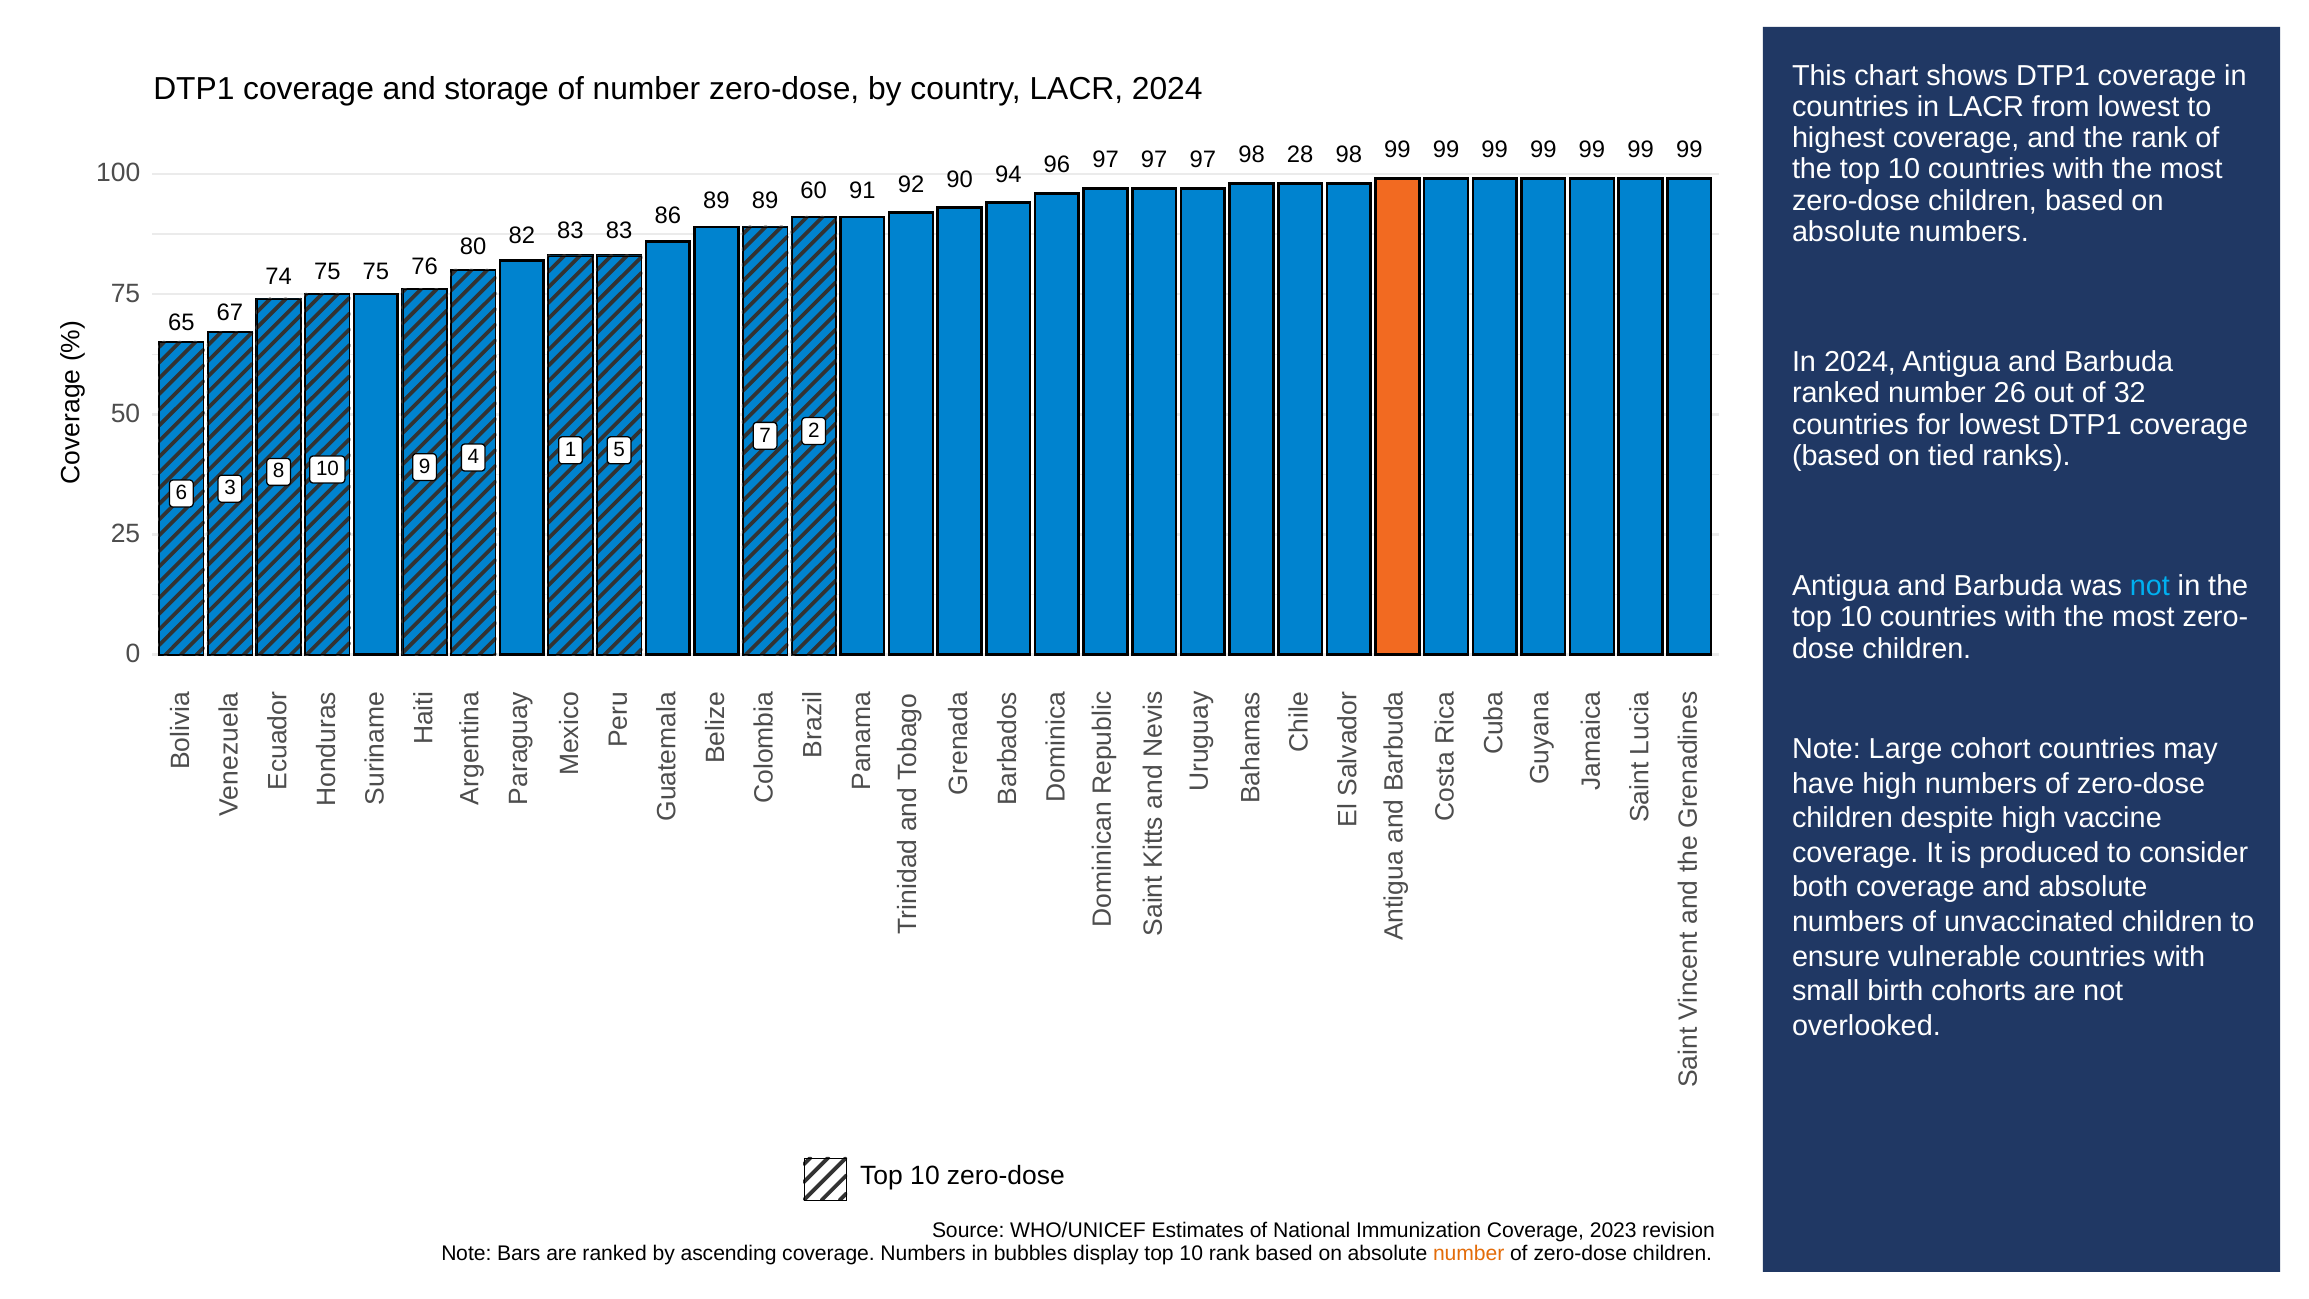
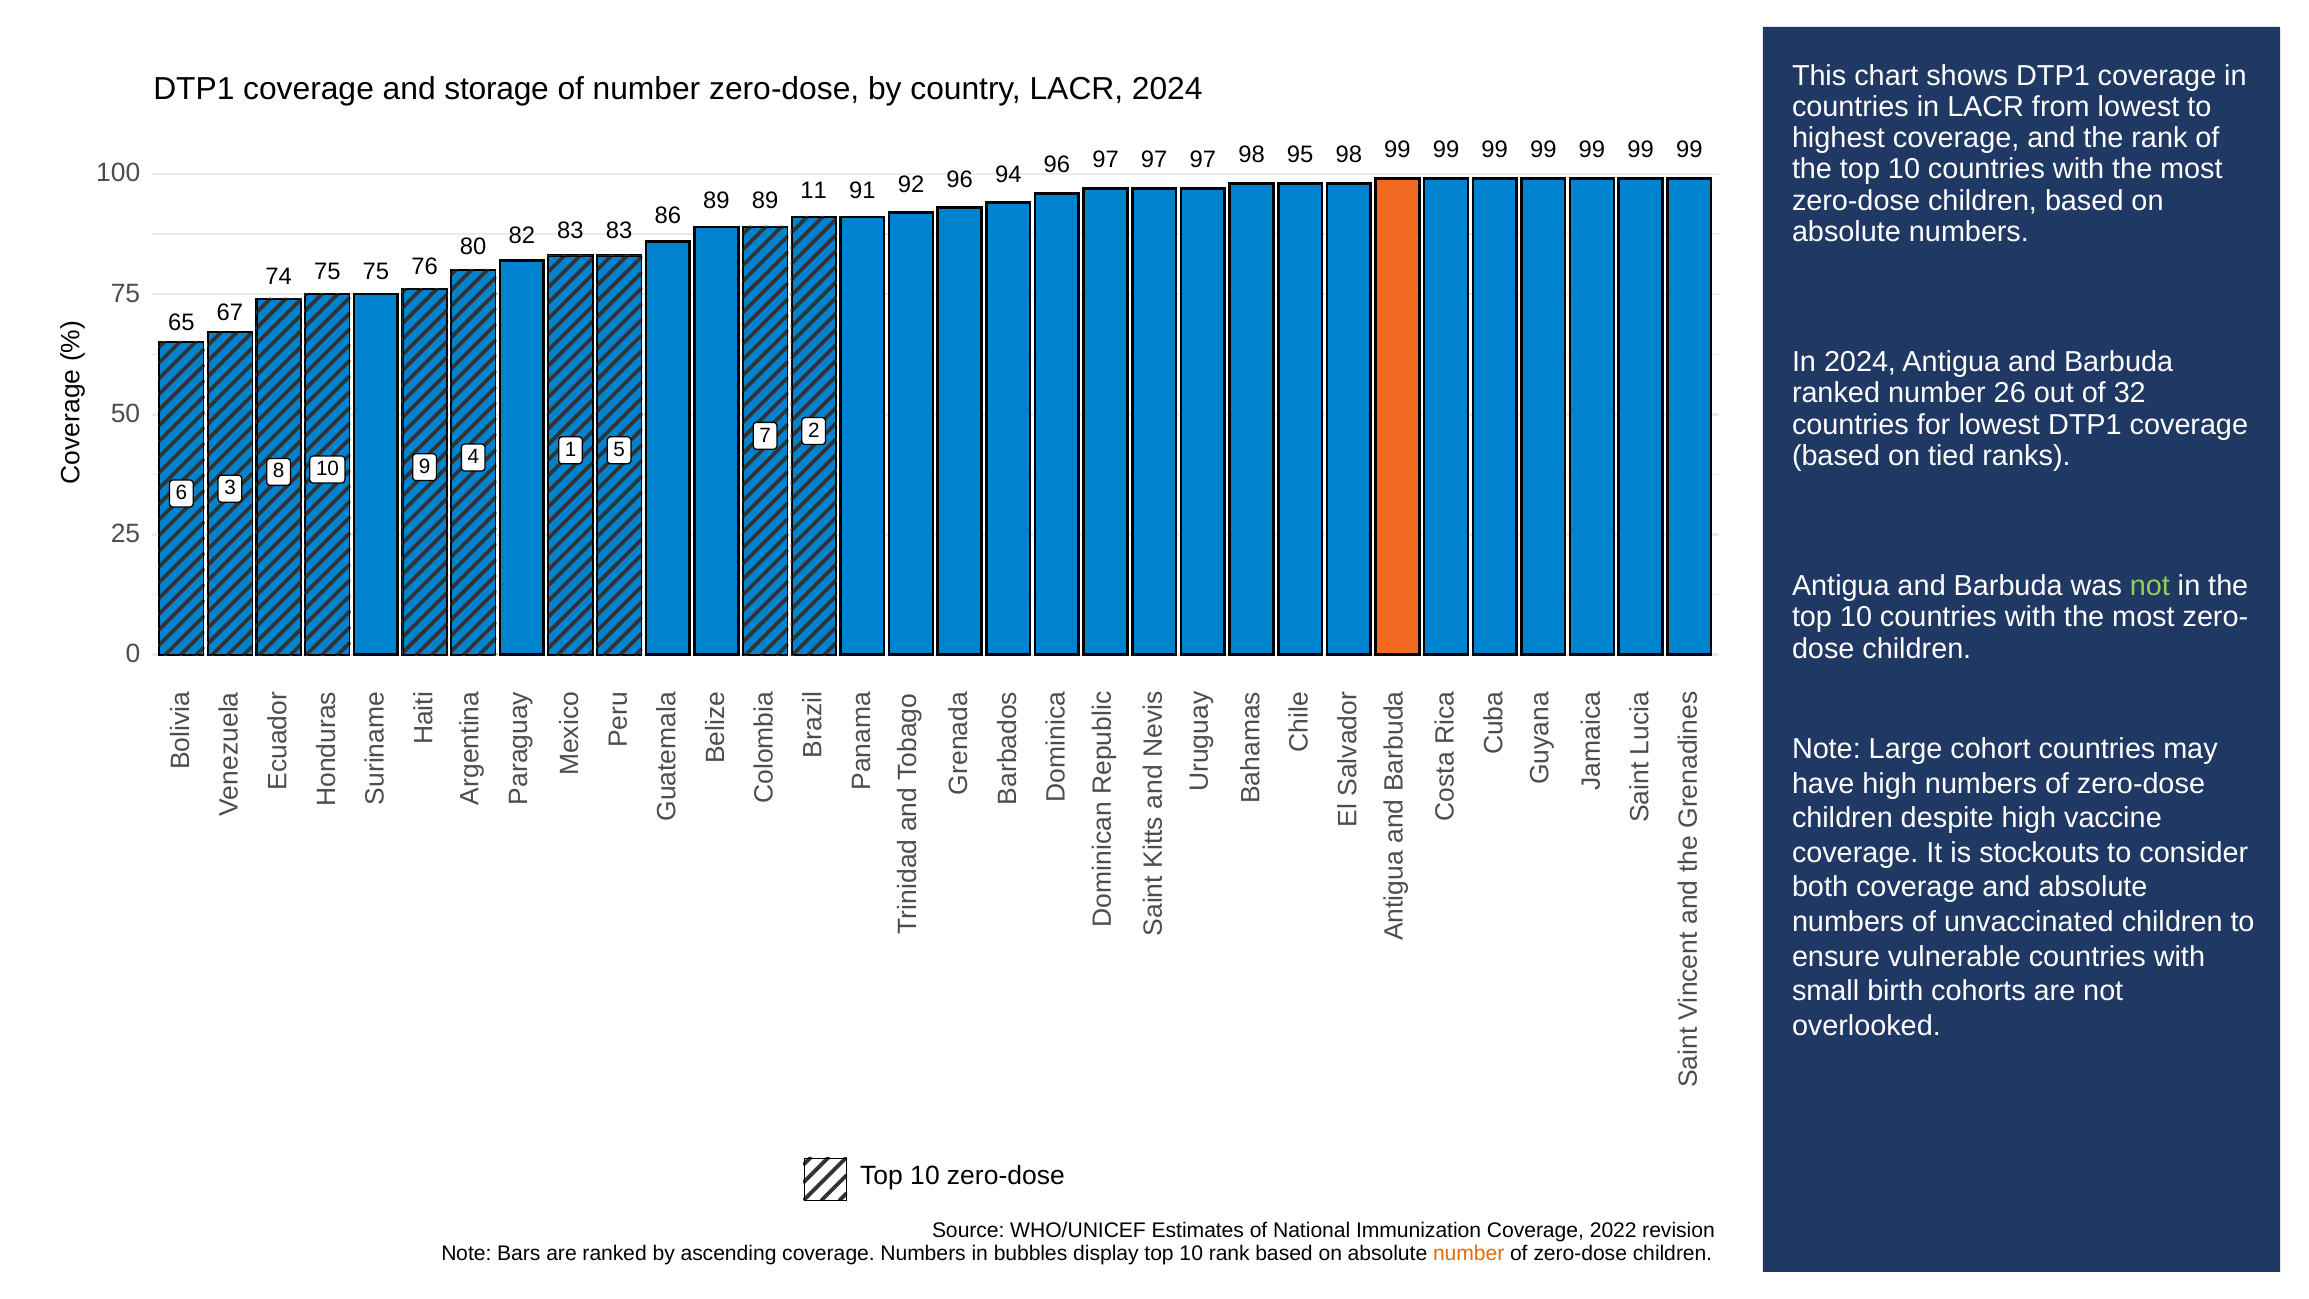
28: 28 -> 95 (1300, 154)
60: 60 -> 11 (814, 190)
92 90: 90 -> 96 (960, 180)
not colour: light blue -> light green (2150, 586)
produced: produced -> stockouts (2039, 853)
2023: 2023 -> 2022 (1613, 1230)
